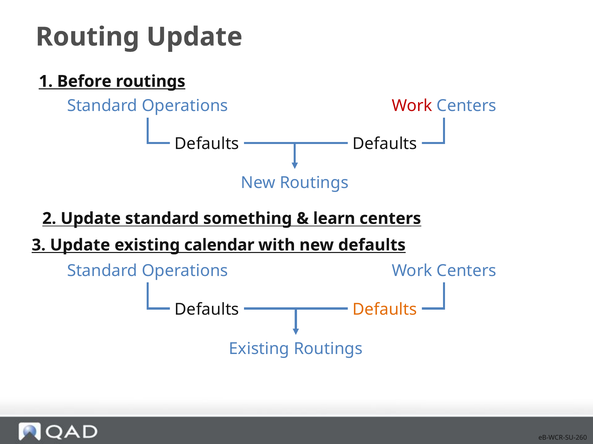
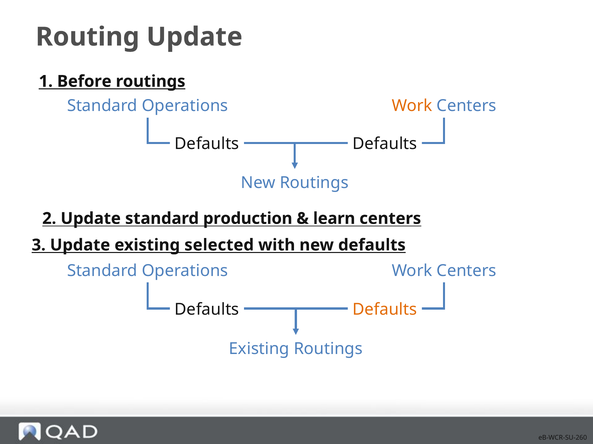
Work colour: red -> orange (412, 106)
something: something -> production (248, 219)
calendar: calendar -> selected (219, 245)
